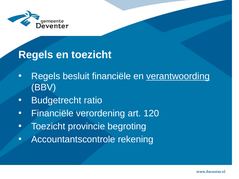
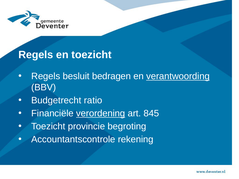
besluit financiële: financiële -> bedragen (111, 76)
verordening underline: none -> present (101, 114)
120: 120 -> 845 (151, 114)
